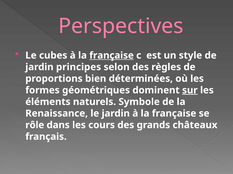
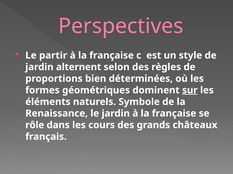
cubes: cubes -> partir (53, 56)
française underline: present -> none (112, 56)
principes: principes -> alternent (79, 67)
